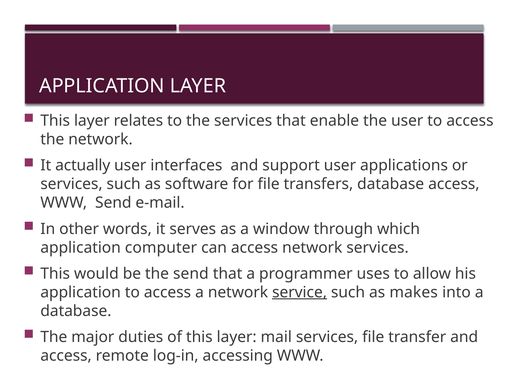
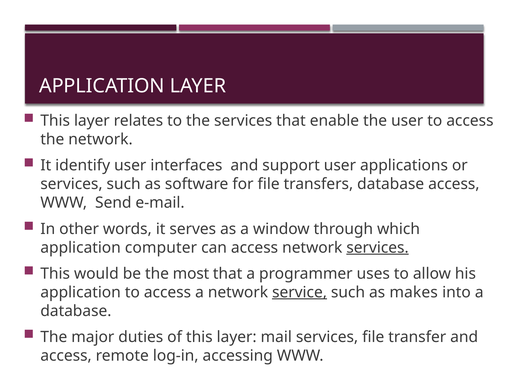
actually: actually -> identify (83, 165)
services underline: none -> present (378, 247)
the send: send -> most (191, 273)
